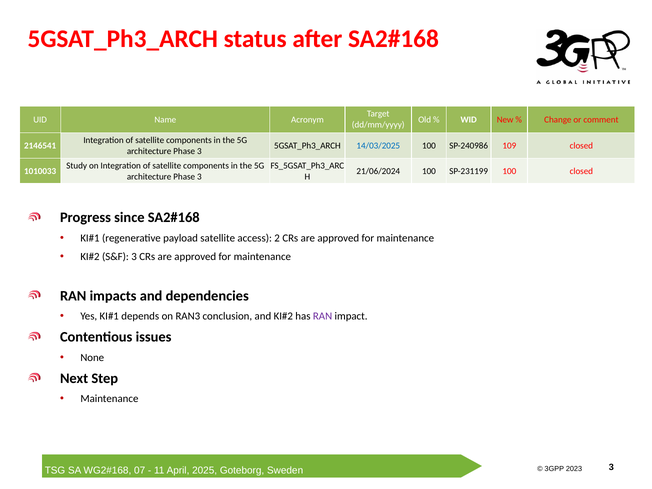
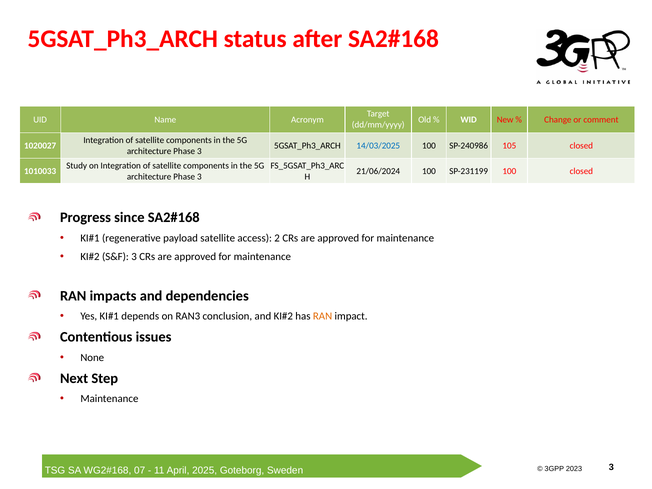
2146541: 2146541 -> 1020027 (40, 146)
109: 109 -> 105 (509, 146)
RAN colour: purple -> orange (323, 316)
